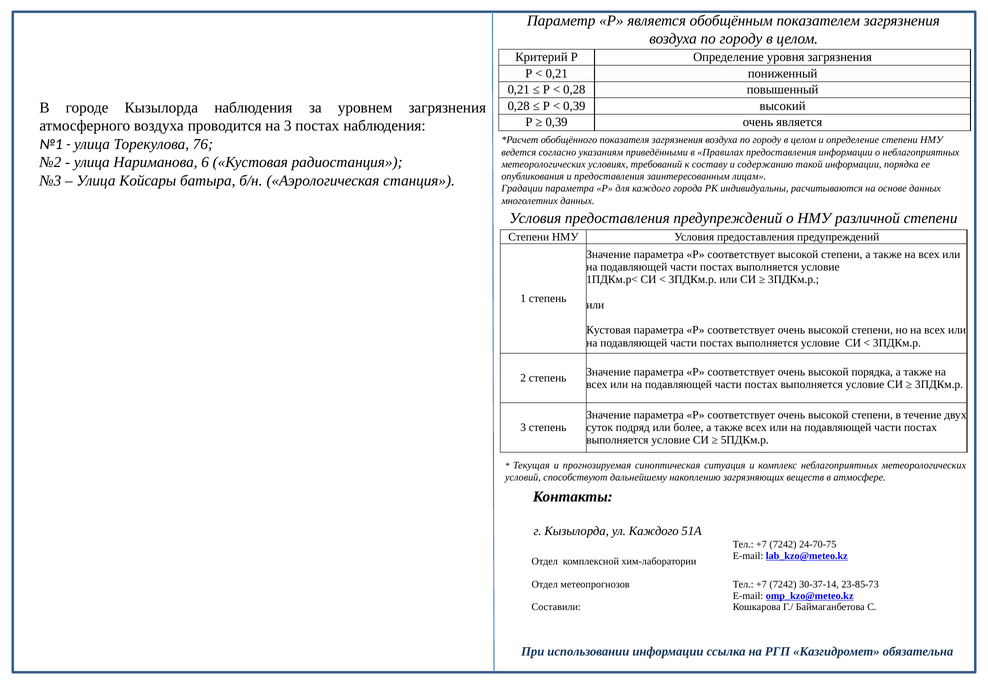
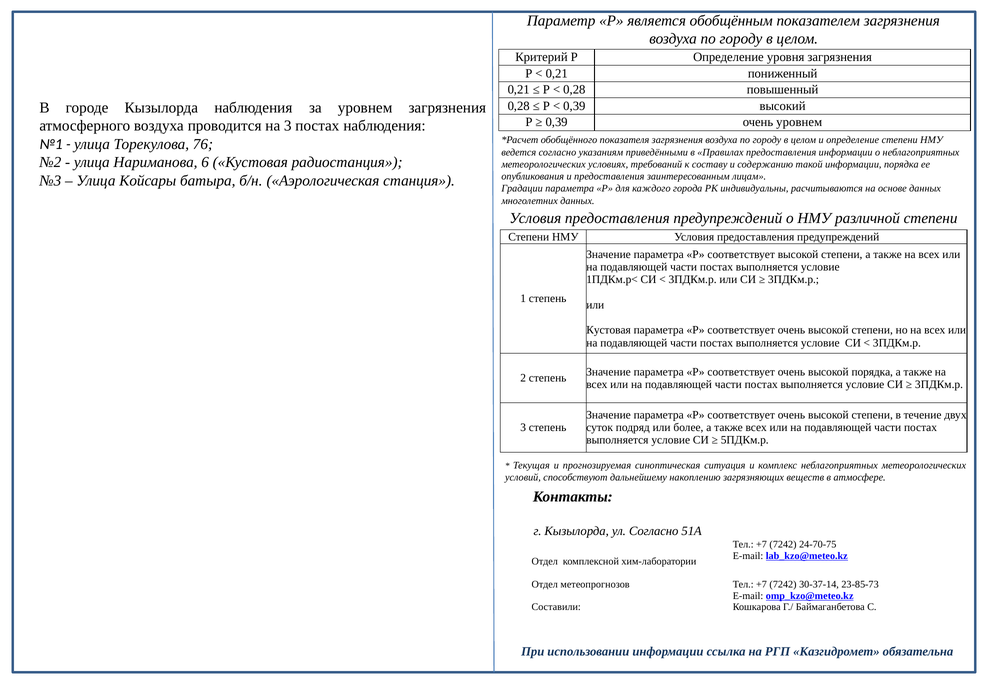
очень является: является -> уровнем (799, 122)
ул Каждого: Каждого -> Согласно (654, 531)
